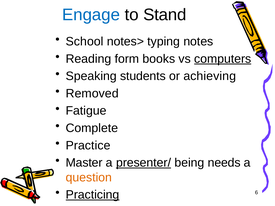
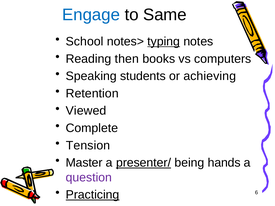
Stand: Stand -> Same (165, 15)
typing underline: none -> present (164, 42)
form: form -> then (127, 59)
computers underline: present -> none (223, 59)
Removed: Removed -> Retention (92, 94)
Fatigue: Fatigue -> Viewed (86, 111)
Practice: Practice -> Tension (88, 146)
needs: needs -> hands (224, 163)
question colour: orange -> purple (89, 178)
